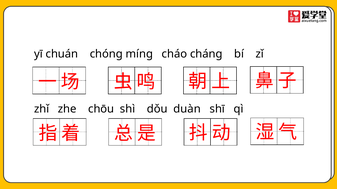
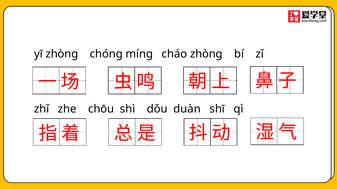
yī chuán: chuán -> zhòng (62, 54)
cháo cháng: cháng -> zhòng (206, 54)
